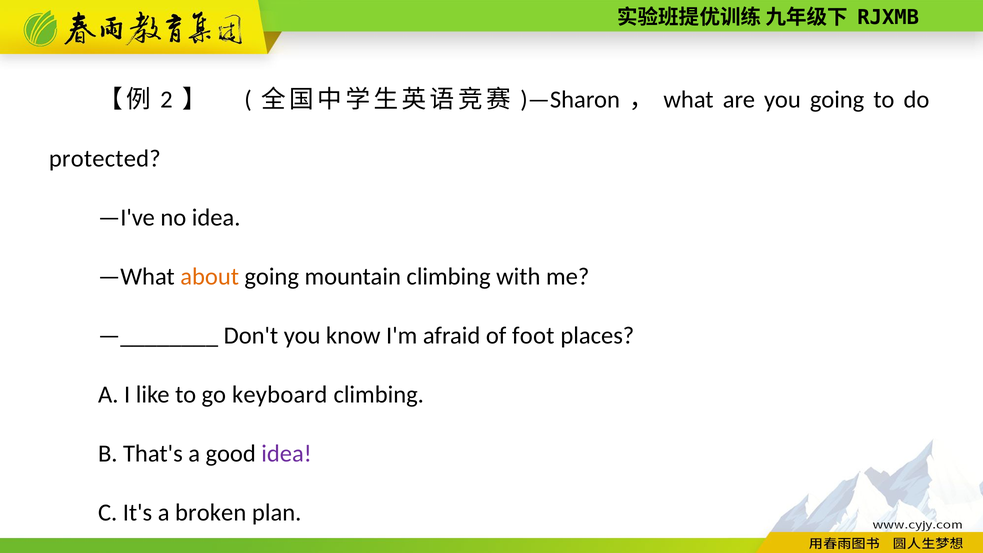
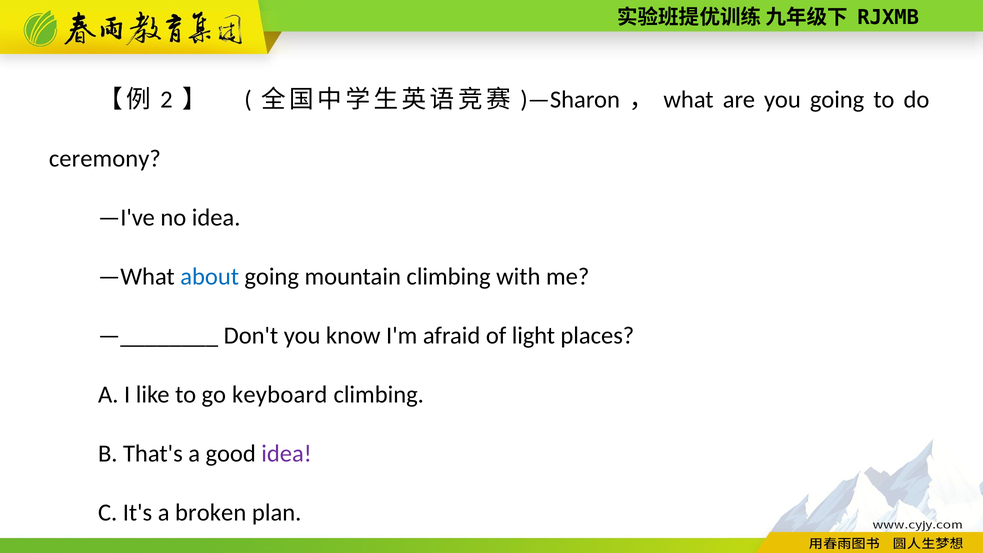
protected: protected -> ceremony (105, 159)
about colour: orange -> blue (210, 277)
foot: foot -> light (533, 336)
